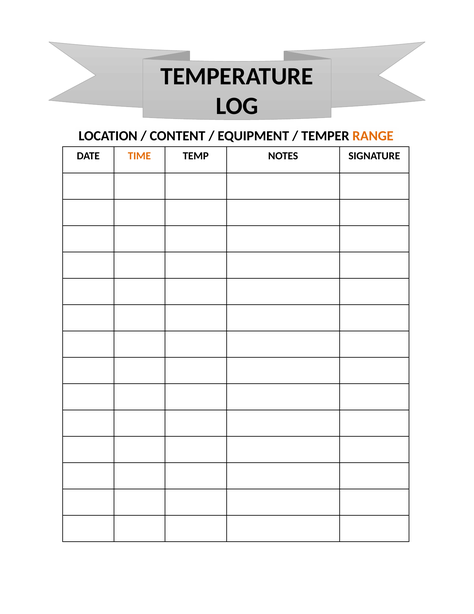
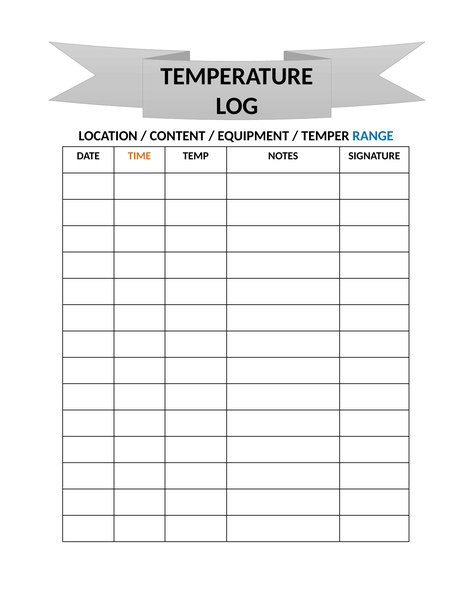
RANGE colour: orange -> blue (373, 136)
